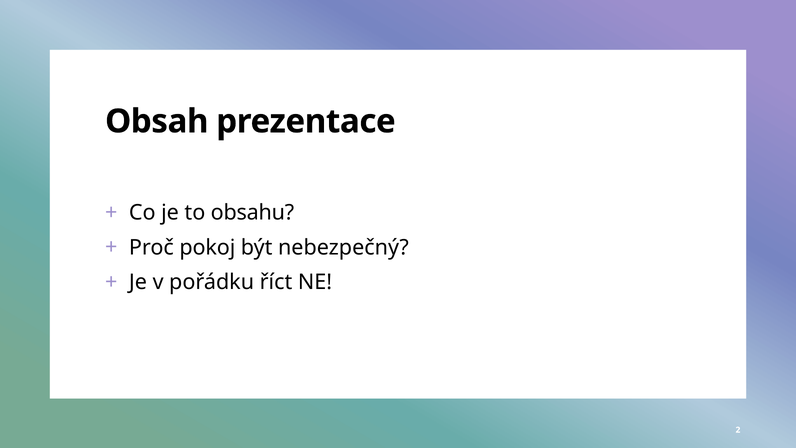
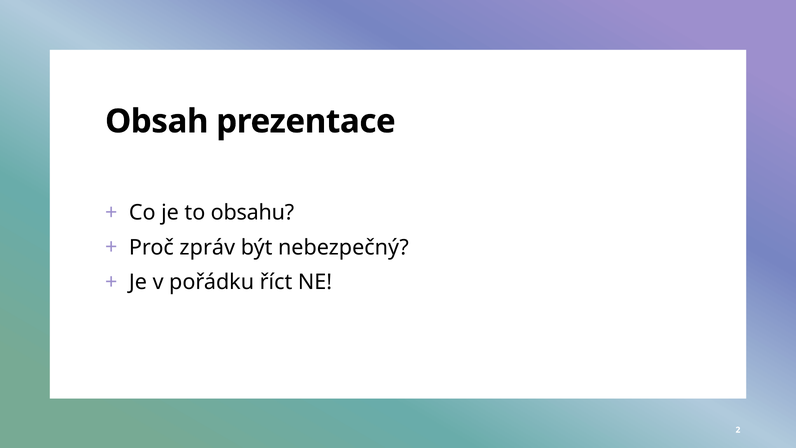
pokoj: pokoj -> zpráv (207, 247)
